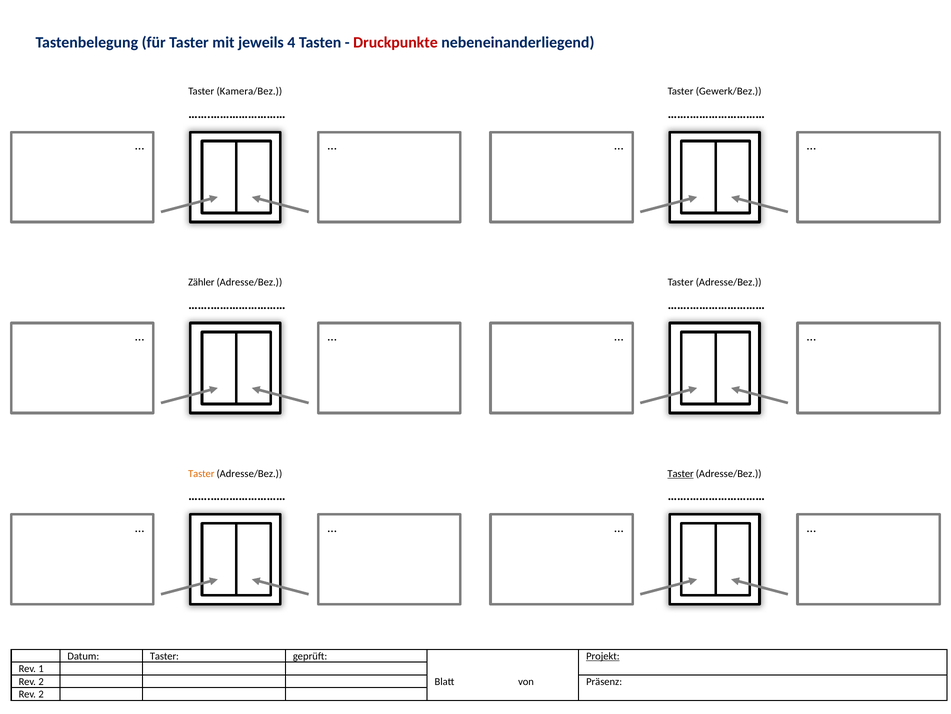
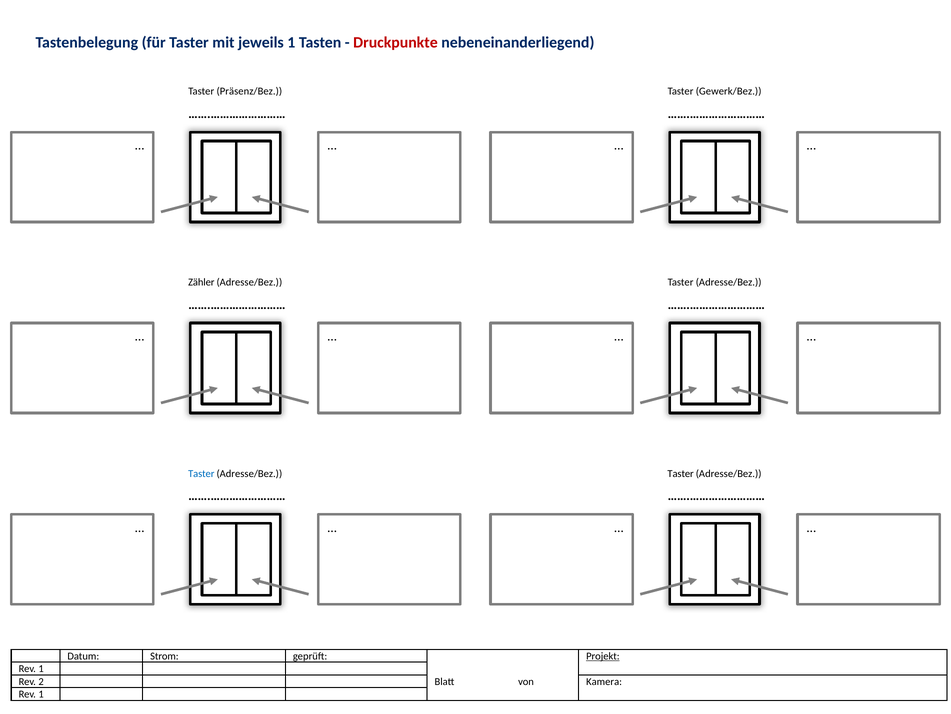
jeweils 4: 4 -> 1 (291, 42)
Kamera/Bez: Kamera/Bez -> Präsenz/Bez (249, 91)
Taster colour: orange -> blue (201, 473)
Taster underline: present -> none (681, 473)
Datum Taster: Taster -> Strom (164, 655)
Präsenz: Präsenz -> Kamera (604, 681)
2: 2 -> 1 (41, 694)
